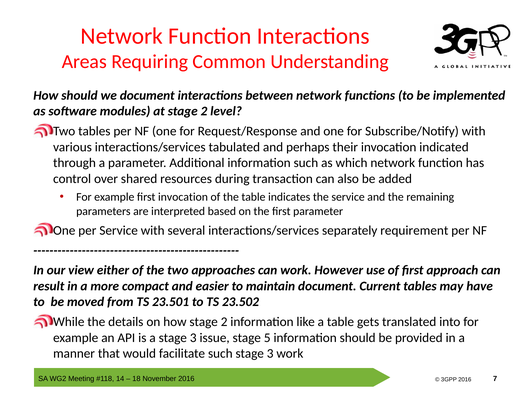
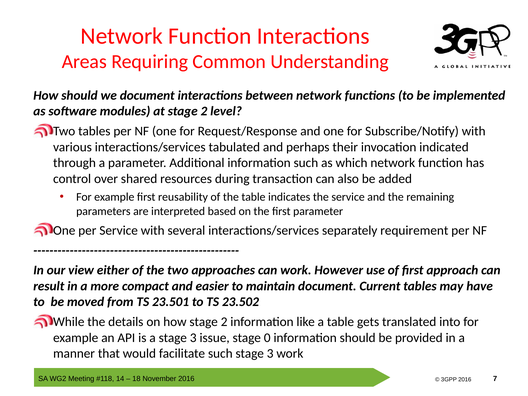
first invocation: invocation -> reusability (183, 197)
5: 5 -> 0 (267, 338)
